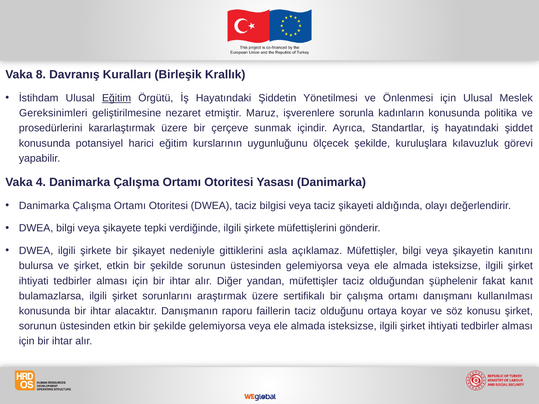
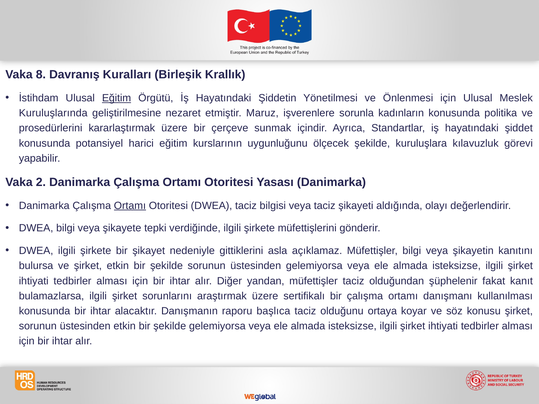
Gereksinimleri: Gereksinimleri -> Kuruluşlarında (53, 113)
4: 4 -> 2 (41, 182)
Ortamı underline: none -> present (130, 206)
faillerin: faillerin -> başlıca (273, 311)
